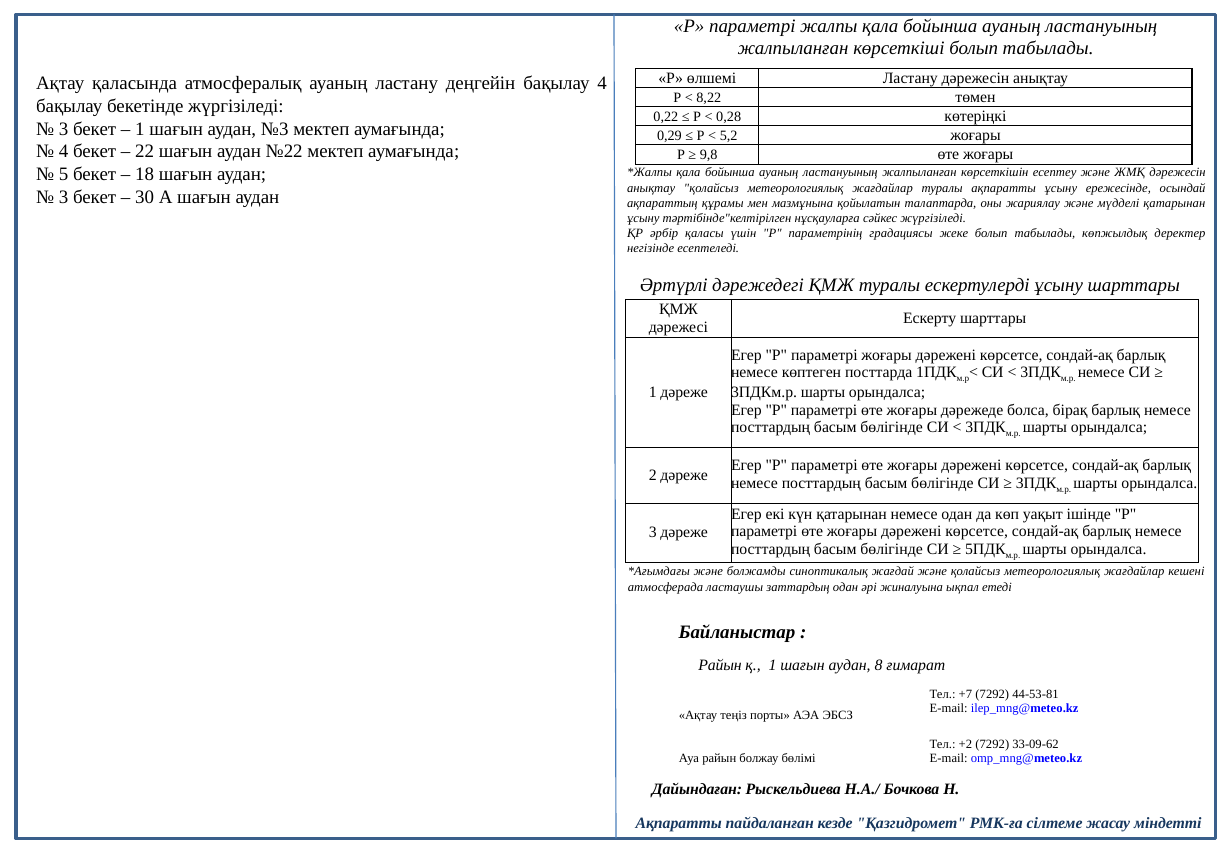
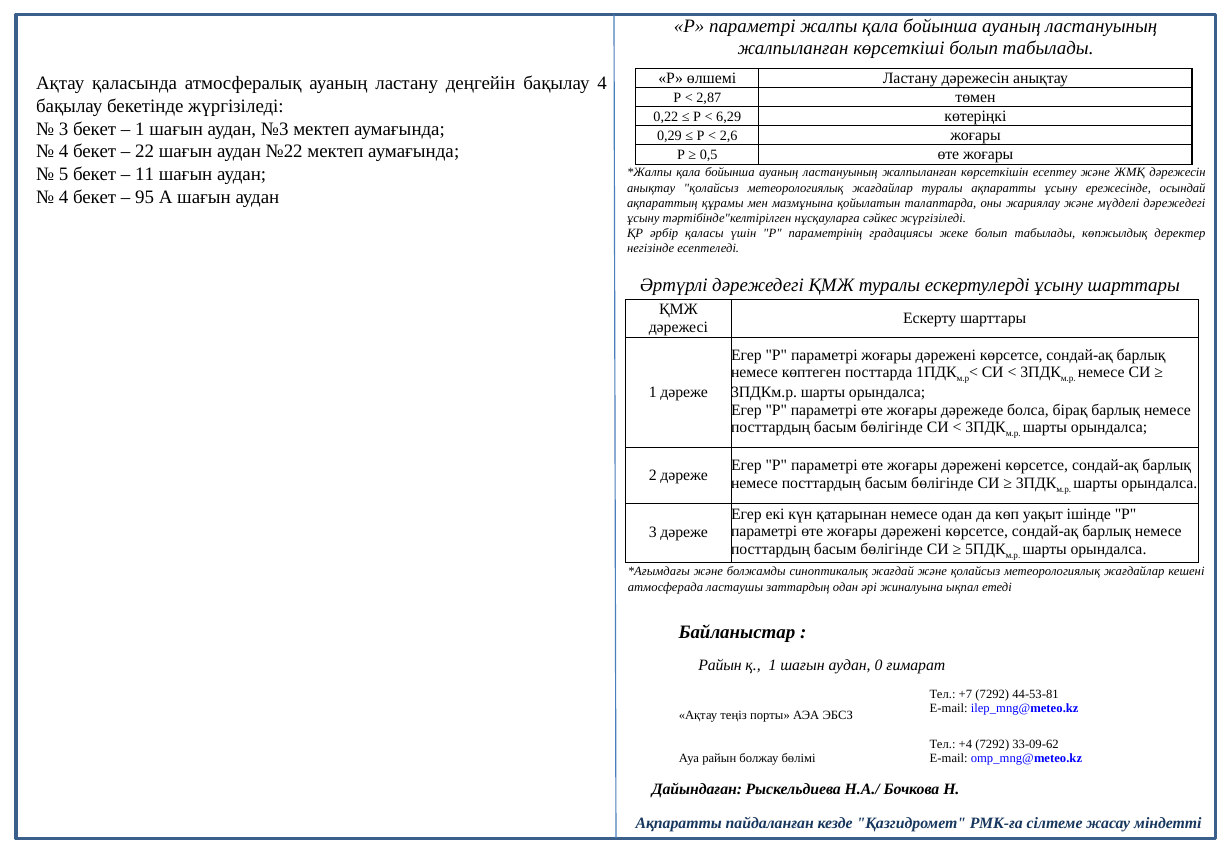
8,22: 8,22 -> 2,87 (709, 97)
0,28: 0,28 -> 6,29 (729, 116)
5,2: 5,2 -> 2,6 (729, 135)
9,8: 9,8 -> 0,5 (709, 154)
18: 18 -> 11 (145, 174)
3: 3 -> 4 (64, 197)
30: 30 -> 95 (145, 197)
мүдделі қатарынан: қатарынан -> дәрежедегі (1174, 203)
8: 8 -> 0 (879, 665)
+2: +2 -> +4 (965, 744)
